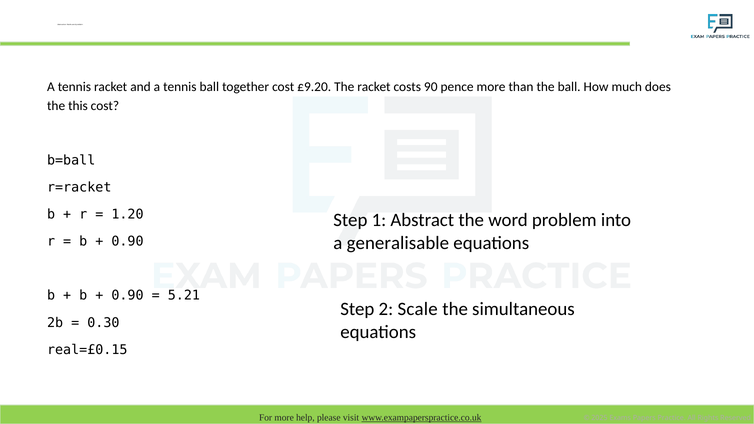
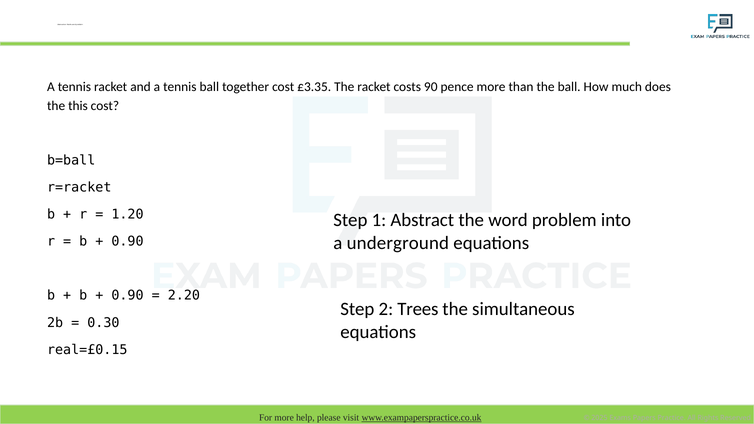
£9.20: £9.20 -> £3.35 (314, 87)
generalisable: generalisable -> underground (398, 243)
5.21: 5.21 -> 2.20 (184, 296)
Scale: Scale -> Trees (418, 309)
